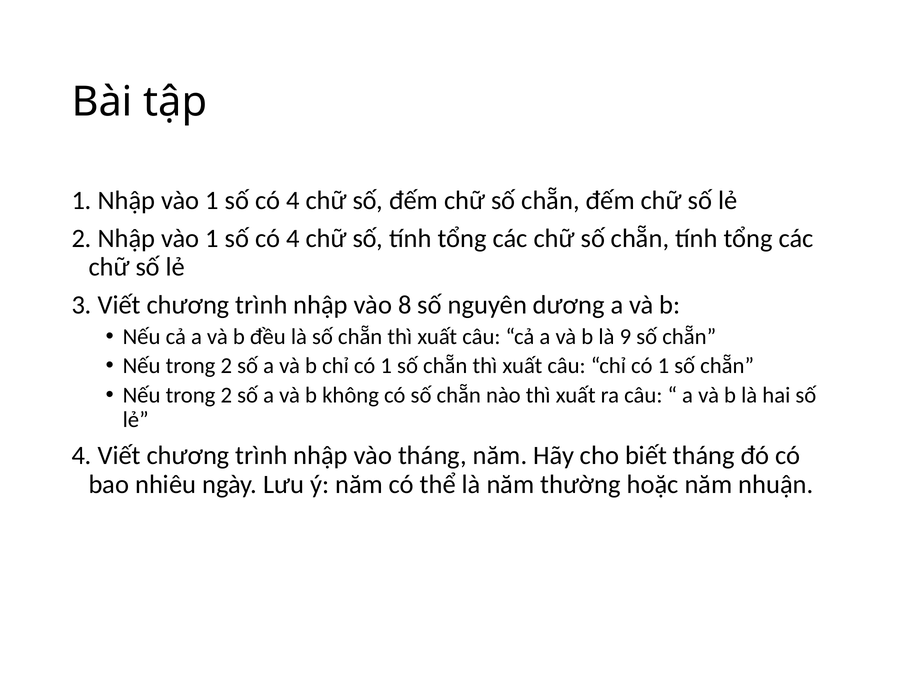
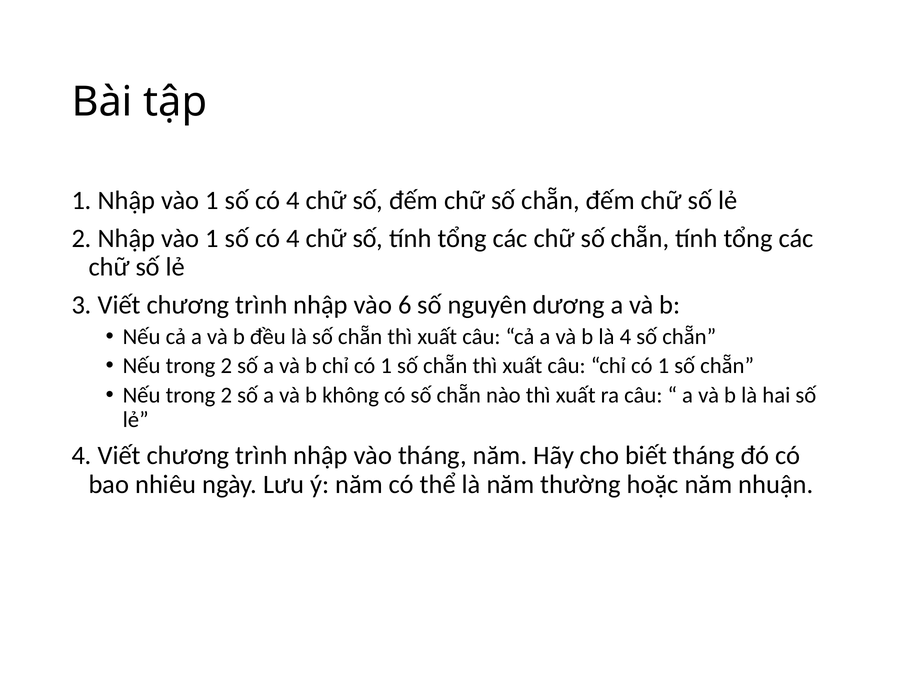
8: 8 -> 6 (405, 305)
là 9: 9 -> 4 (625, 336)
